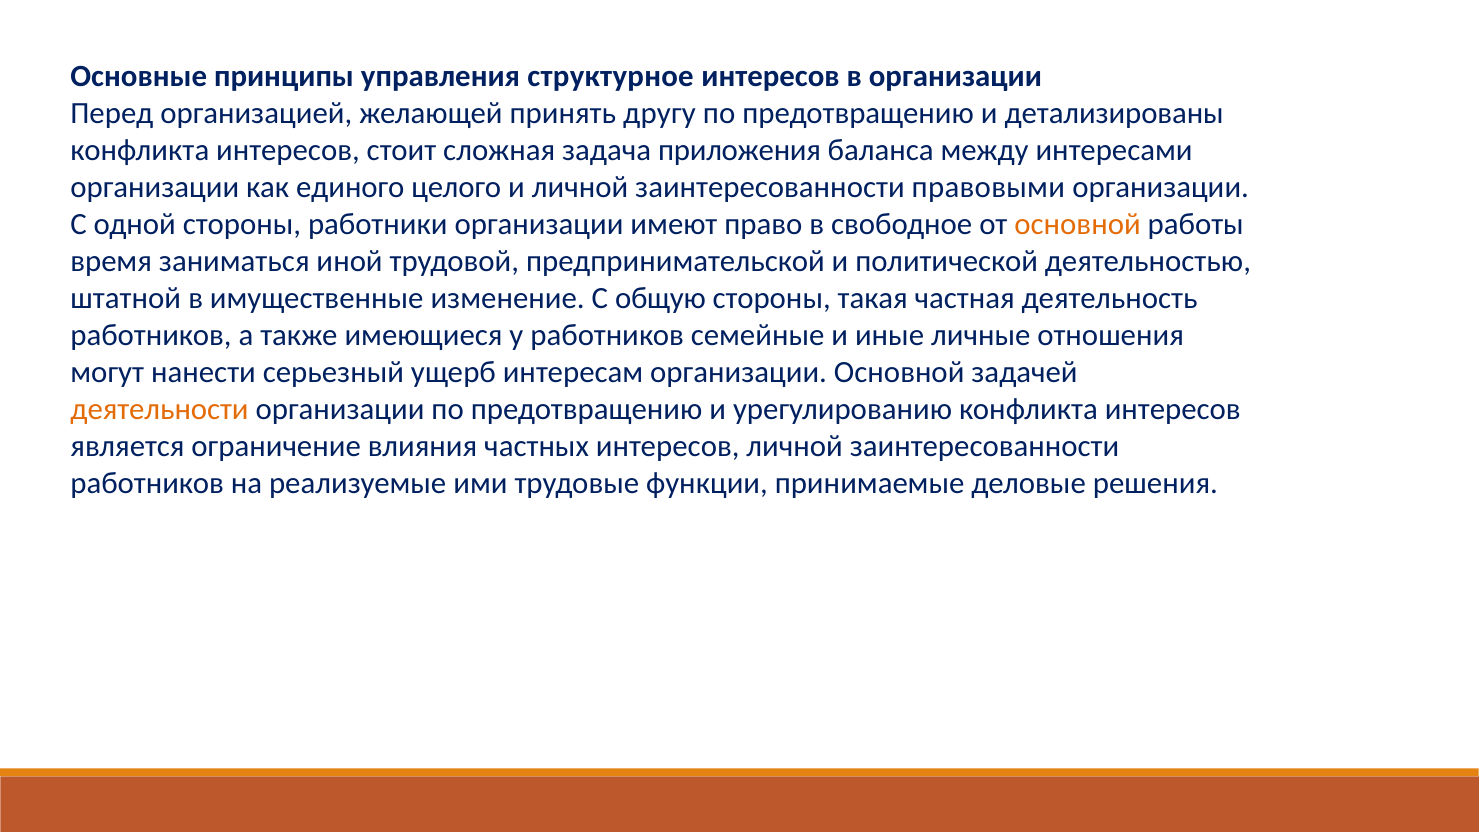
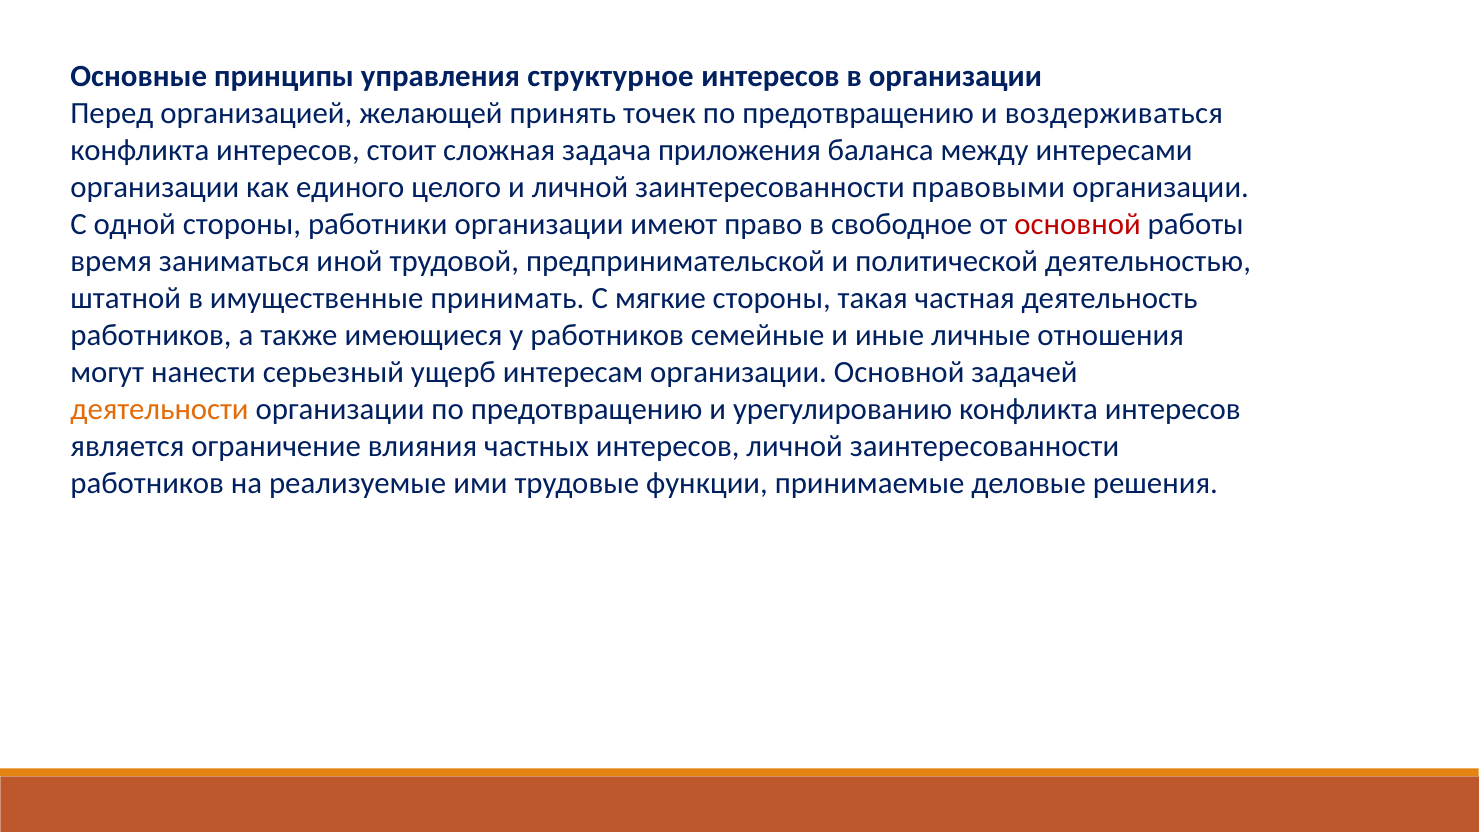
другу: другу -> точек (659, 113)
детализированы: детализированы -> воздерживаться (1114, 113)
основной colour: orange -> red (1078, 224)
изменение: изменение -> принимать (508, 298)
общую: общую -> мягкие (660, 298)
